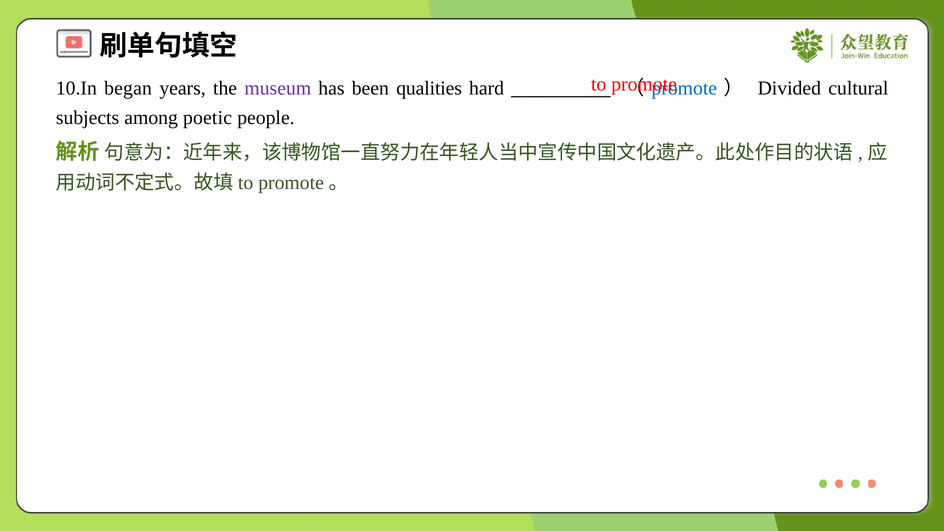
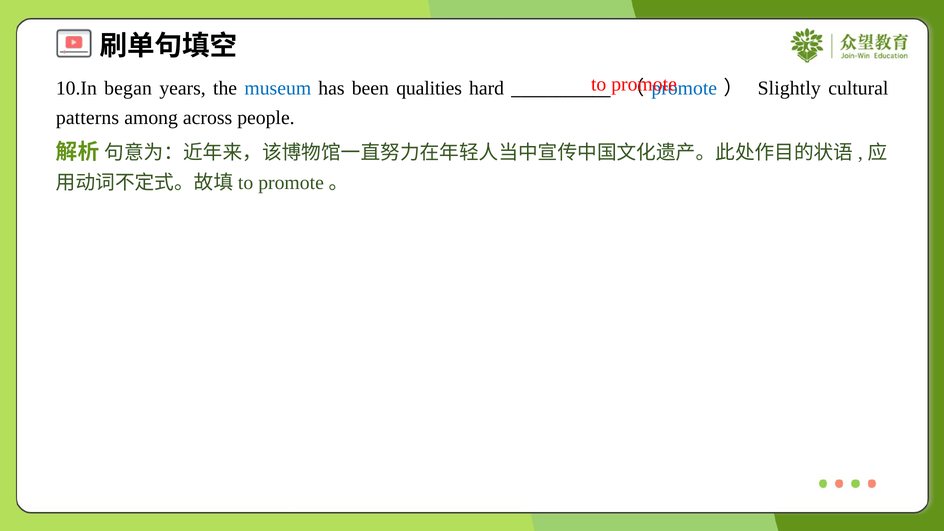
museum colour: purple -> blue (278, 88)
Divided: Divided -> Slightly (789, 88)
subjects: subjects -> patterns (87, 118)
poetic: poetic -> across (208, 118)
